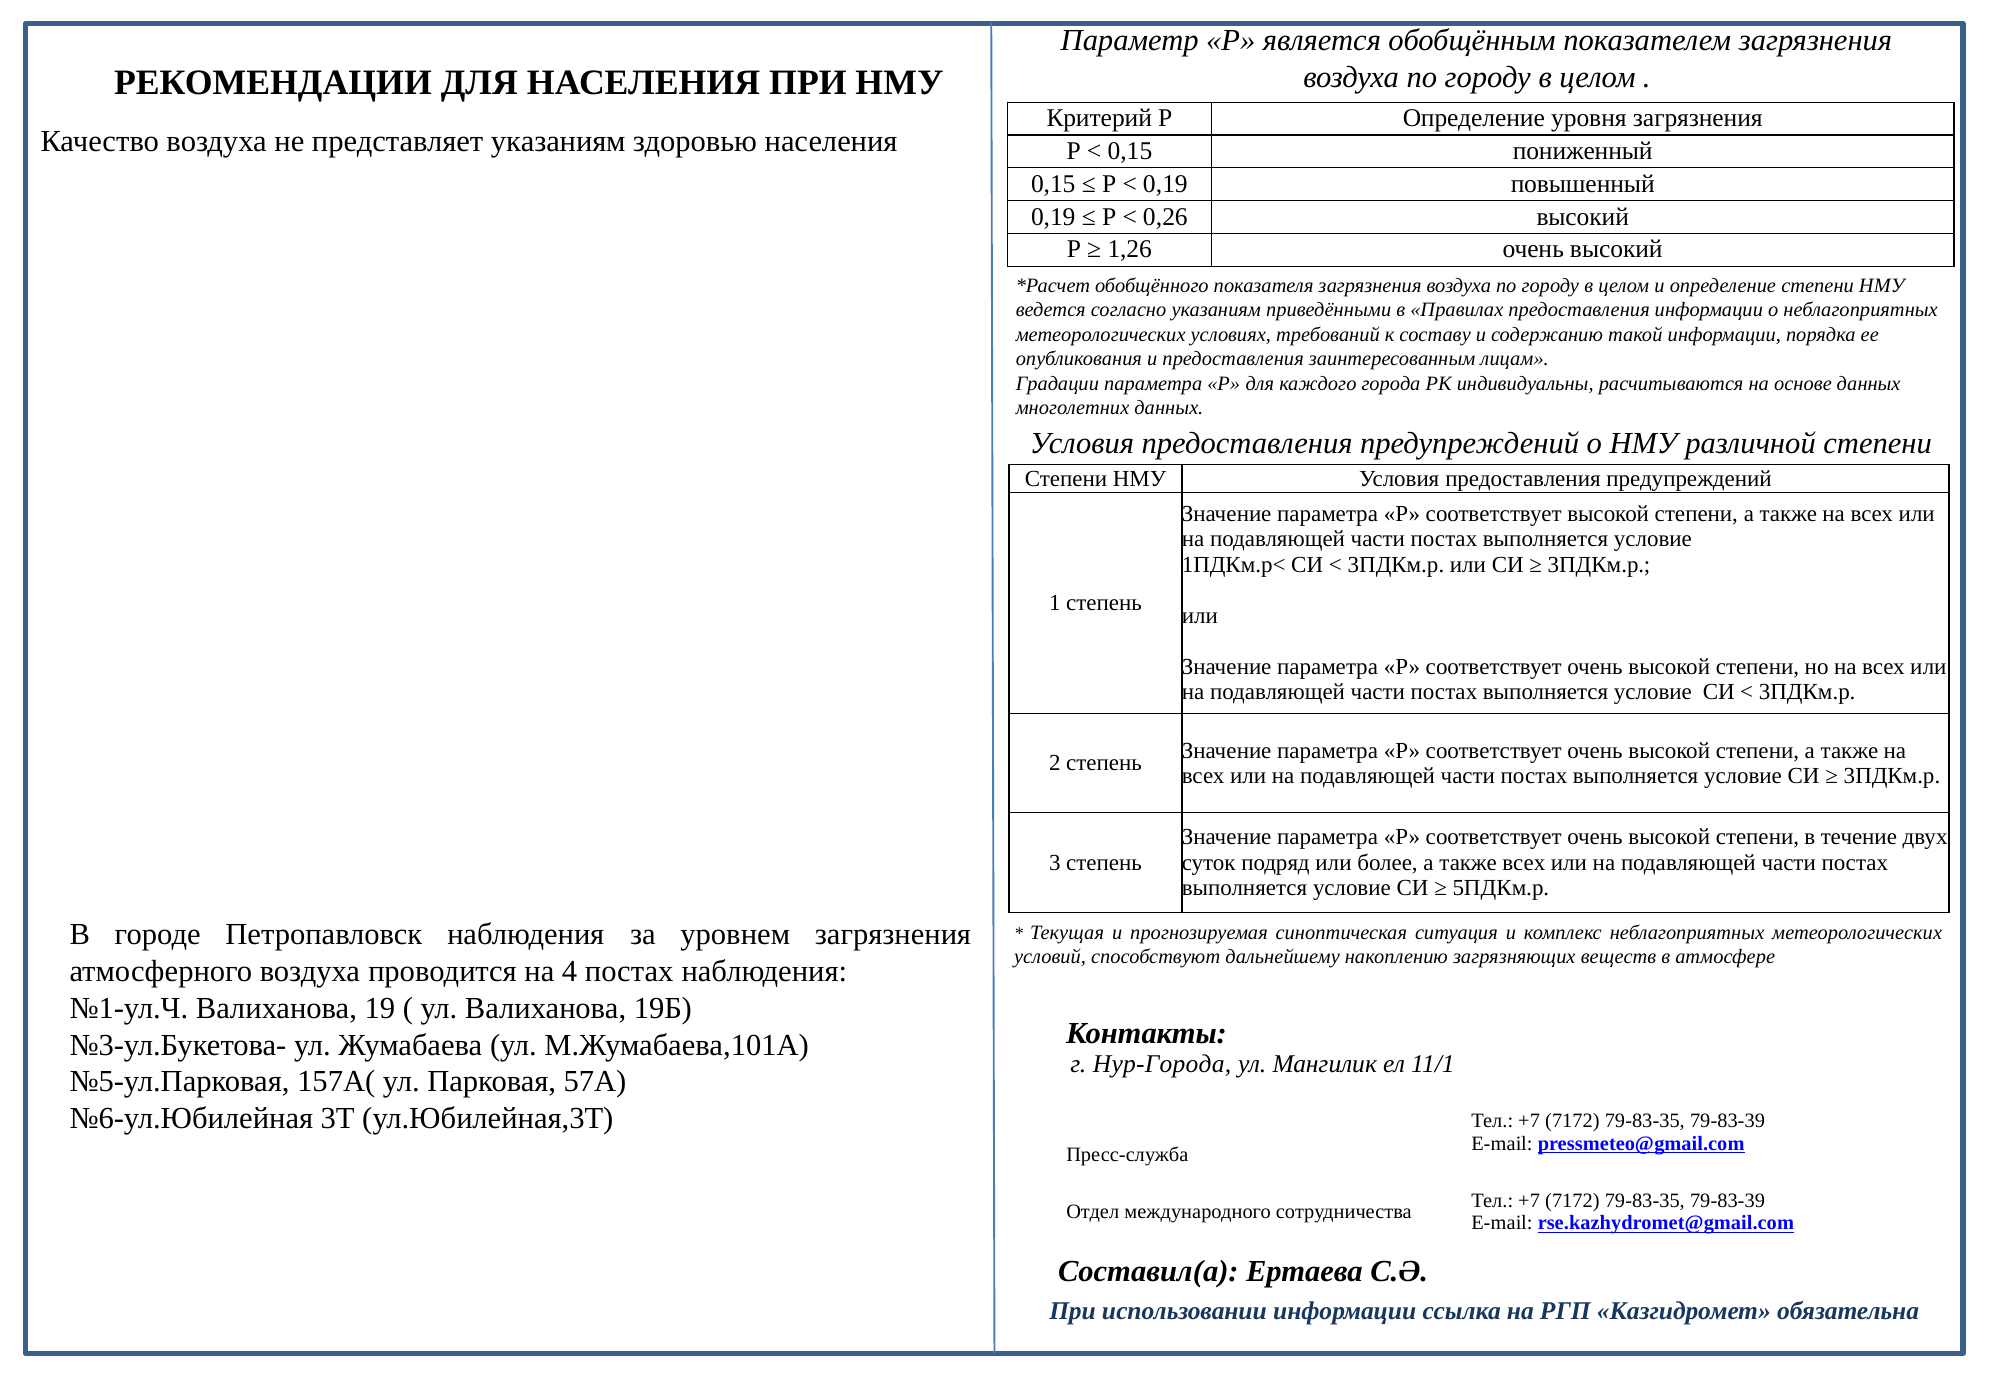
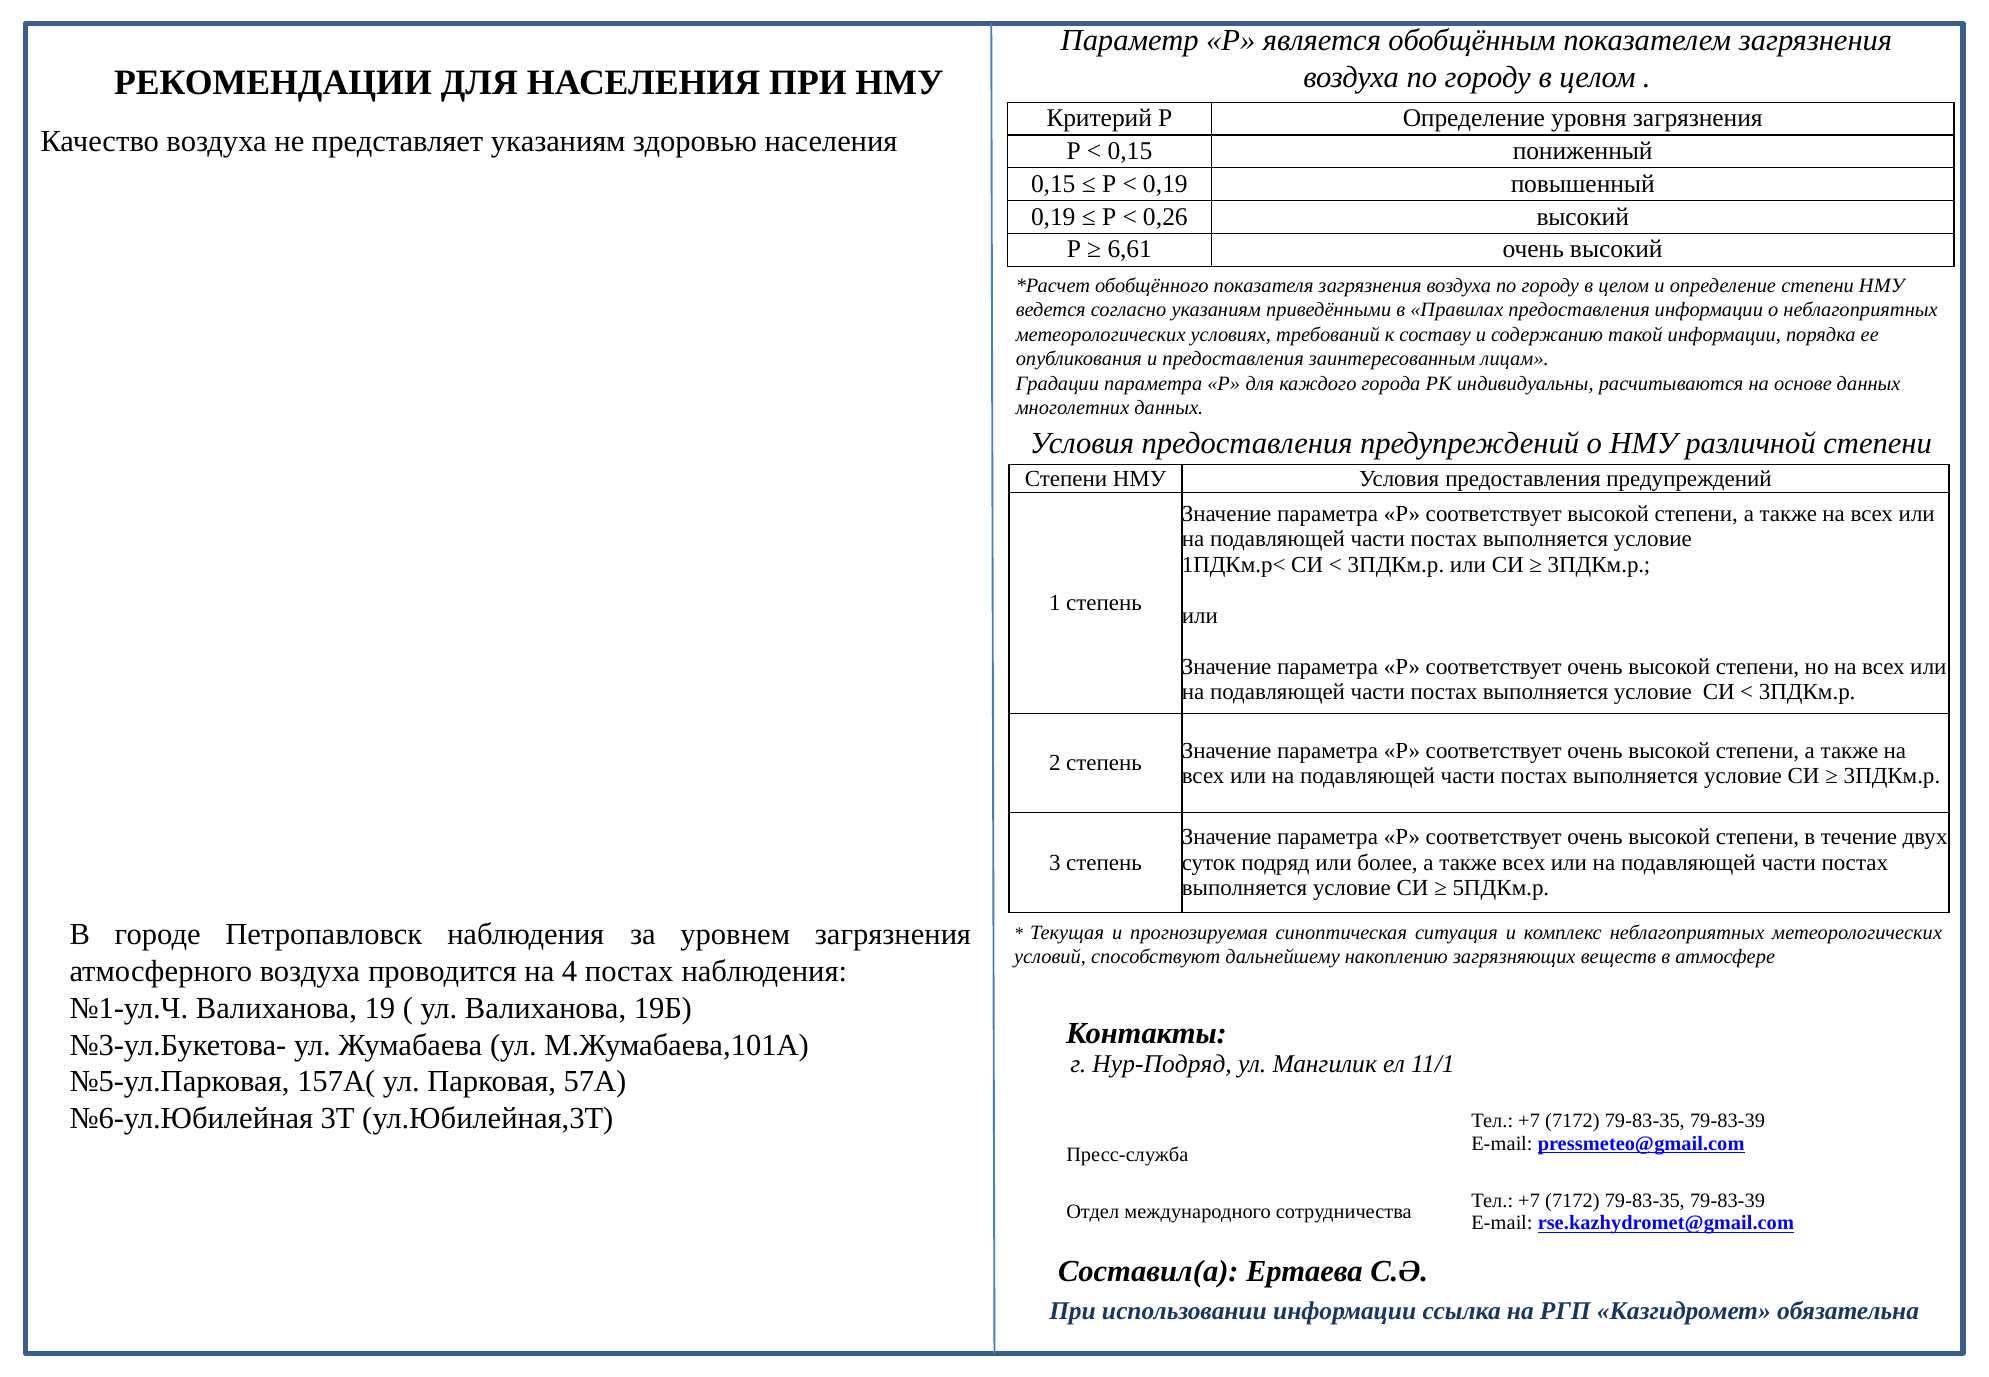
1,26: 1,26 -> 6,61 (1130, 250)
Нур-Города: Нур-Города -> Нур-Подряд (1162, 1065)
